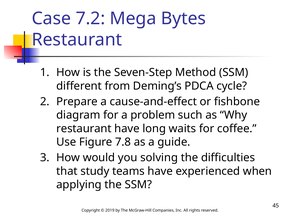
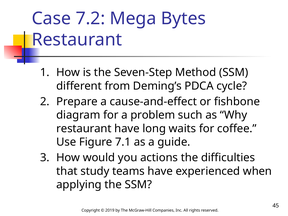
7.8: 7.8 -> 7.1 (123, 142)
solving: solving -> actions (159, 158)
